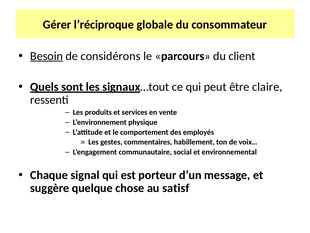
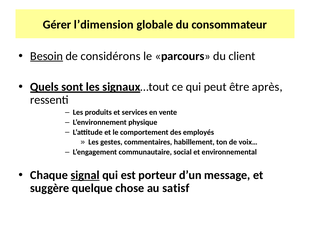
l’réciproque: l’réciproque -> l’dimension (104, 25)
claire: claire -> après (267, 87)
signal underline: none -> present (85, 175)
